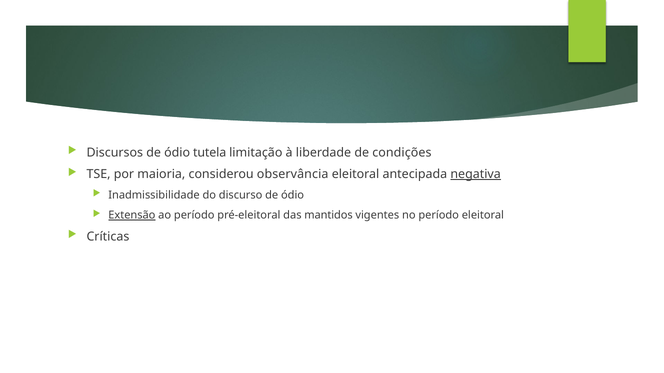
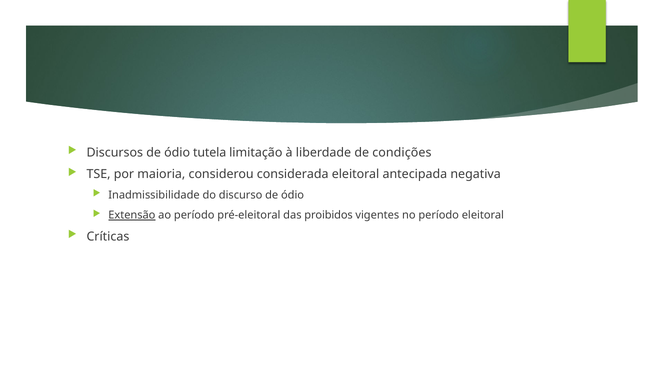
observância: observância -> considerada (293, 174)
negativa underline: present -> none (476, 174)
mantidos: mantidos -> proibidos (329, 216)
